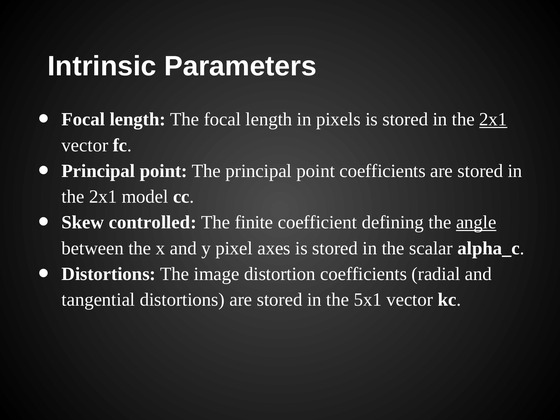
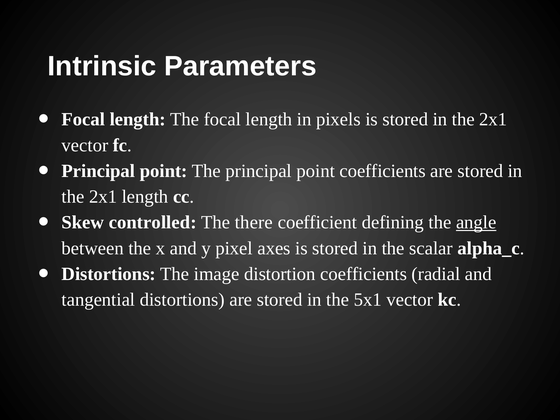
2x1 underline: present -> none (493, 119)
2x1 model: model -> length (145, 197)
finite: finite -> there (254, 222)
